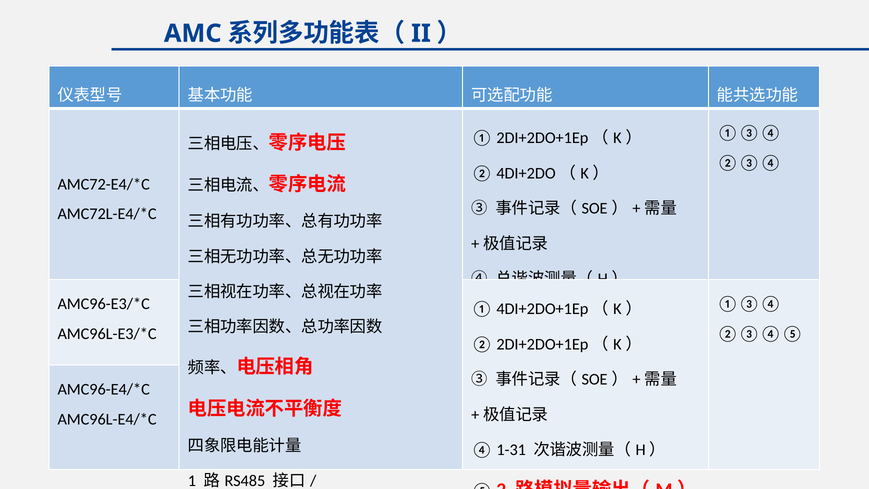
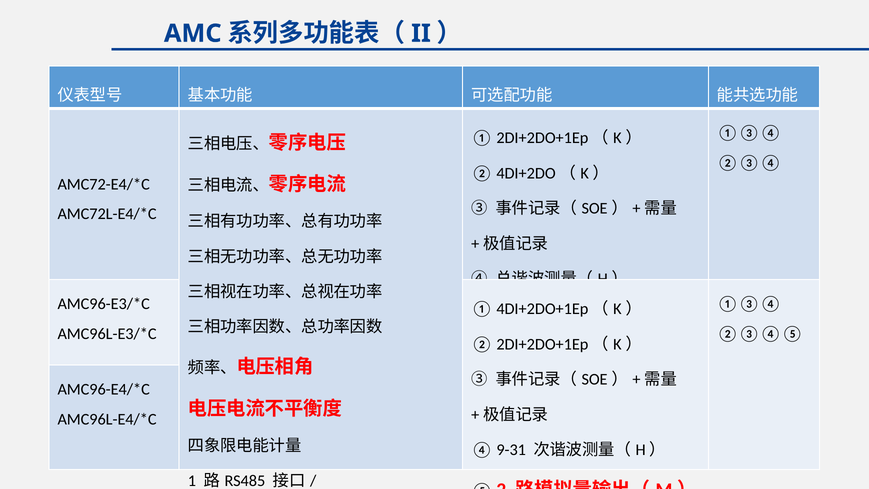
1-31: 1-31 -> 9-31 (511, 450)
